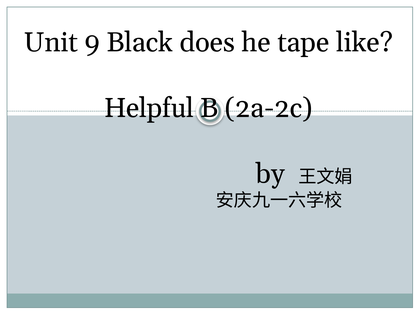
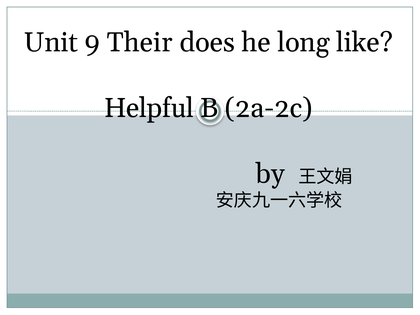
Black: Black -> Their (140, 42)
tape: tape -> long (303, 42)
